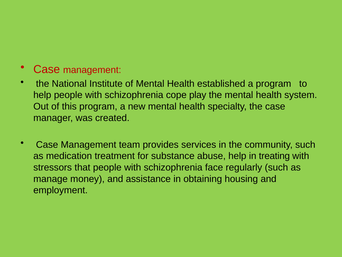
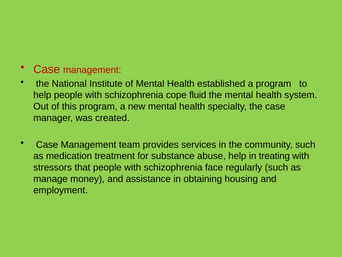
play: play -> fluid (198, 95)
